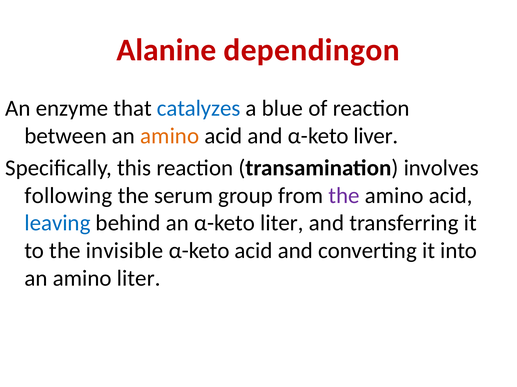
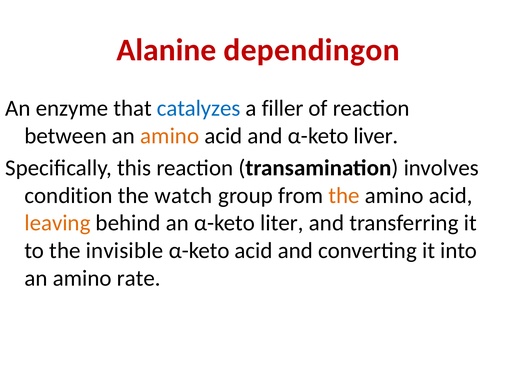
blue: blue -> filler (283, 108)
following: following -> condition (69, 196)
serum: serum -> watch (184, 196)
the colour: purple -> orange (344, 196)
leaving colour: blue -> orange (58, 223)
amino liter: liter -> rate (139, 279)
